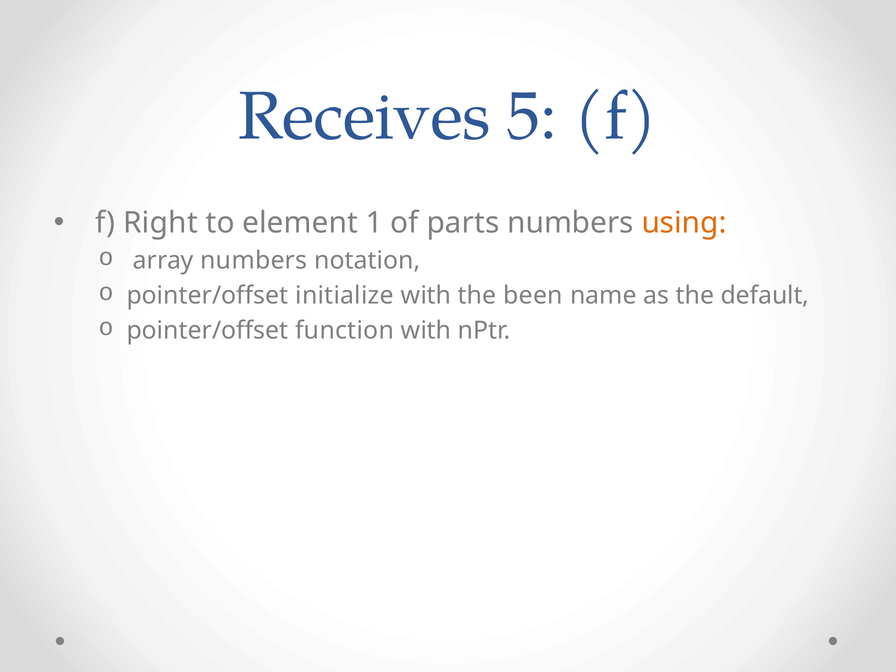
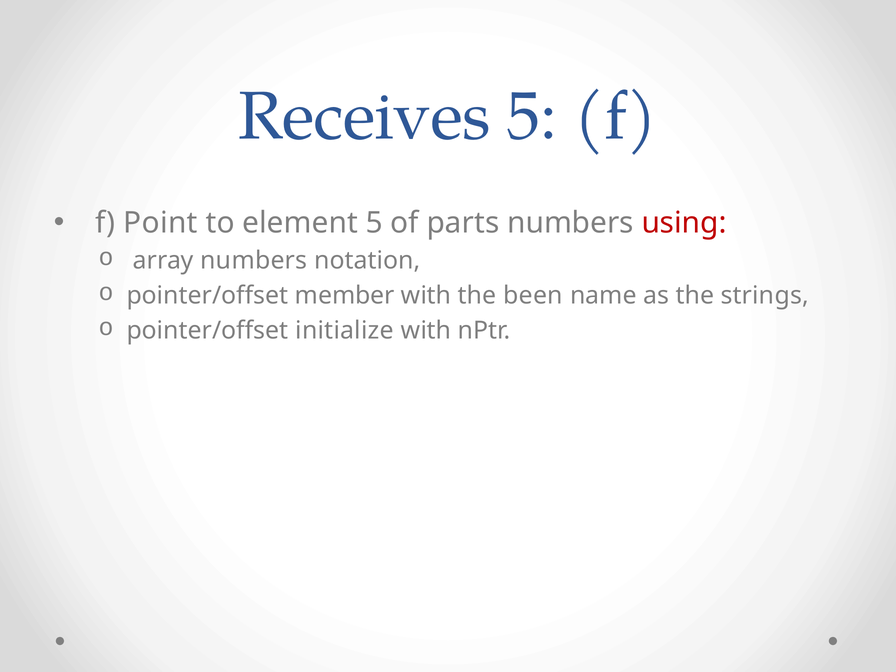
Right: Right -> Point (160, 223)
element 1: 1 -> 5 (374, 223)
using colour: orange -> red (684, 223)
initialize: initialize -> member (345, 295)
default: default -> strings (765, 295)
function: function -> initialize (345, 330)
